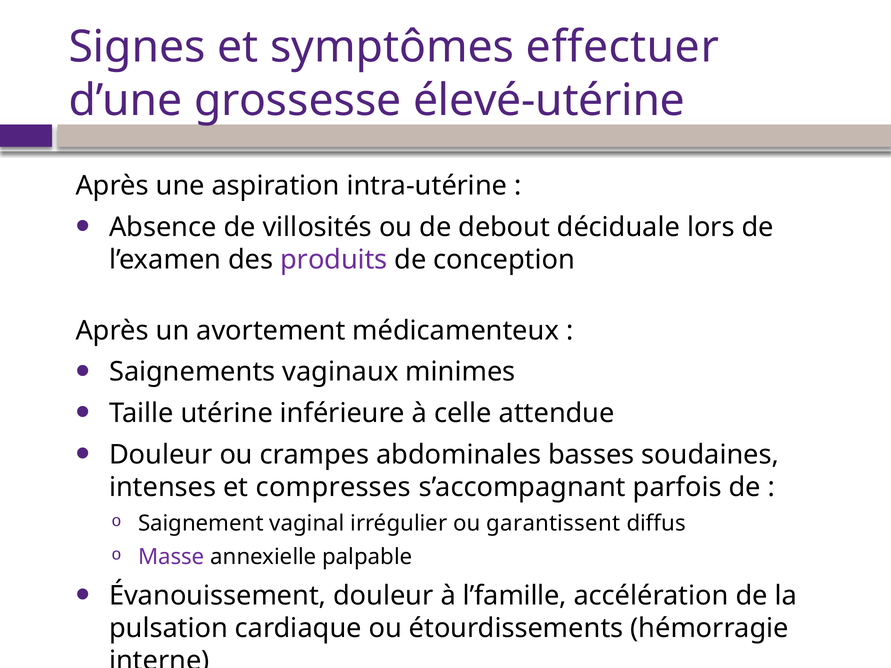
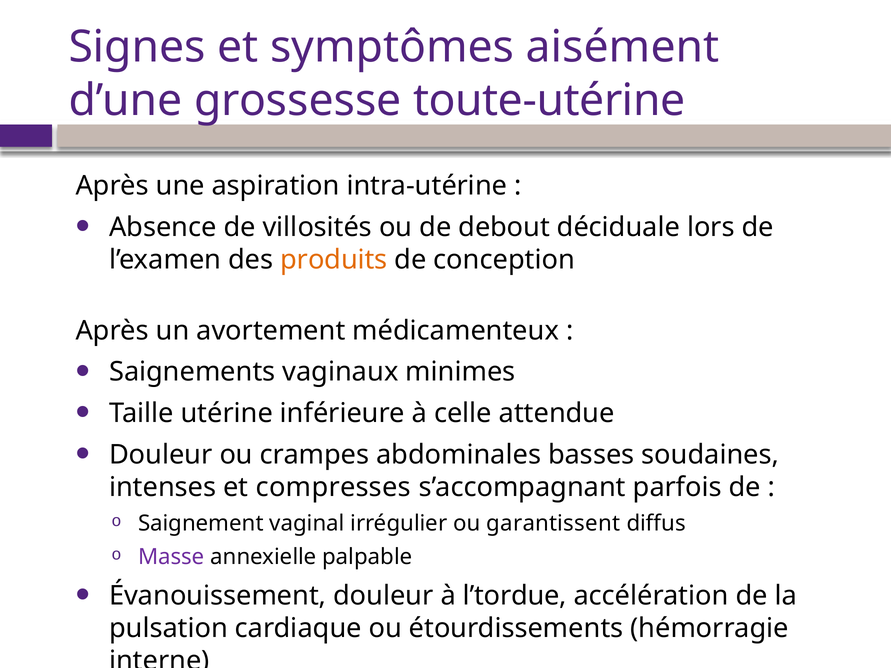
effectuer: effectuer -> aisément (623, 47)
élevé-utérine: élevé-utérine -> toute-utérine (549, 100)
produits colour: purple -> orange (334, 260)
l’famille: l’famille -> l’tordue (515, 596)
